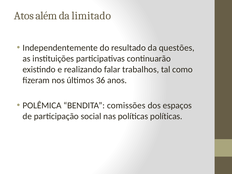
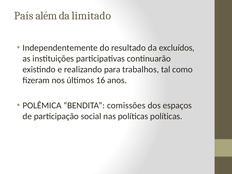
Atos: Atos -> País (24, 16)
questões: questões -> excluídos (177, 48)
falar: falar -> para (112, 69)
36: 36 -> 16 (101, 80)
